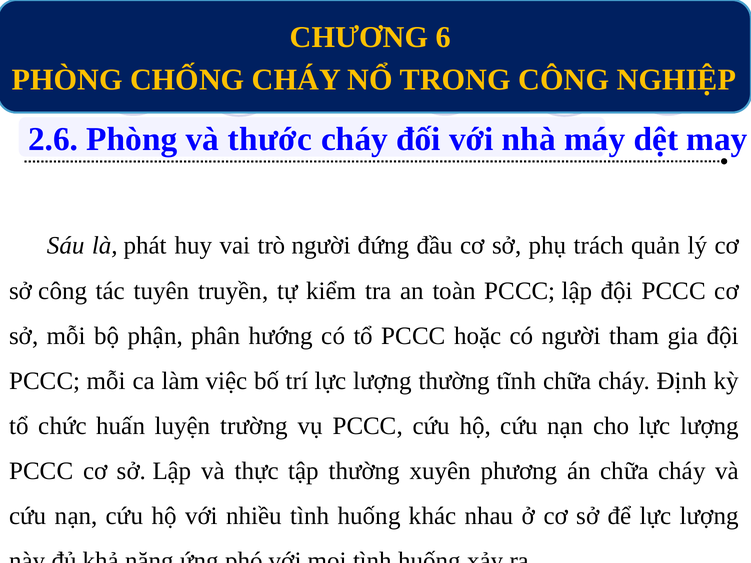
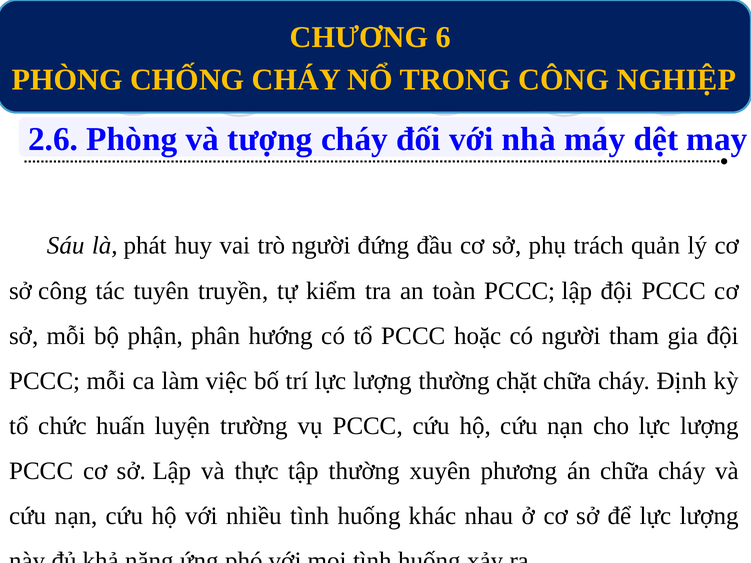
thước: thước -> tượng (270, 139)
tĩnh: tĩnh -> chặt (517, 381)
